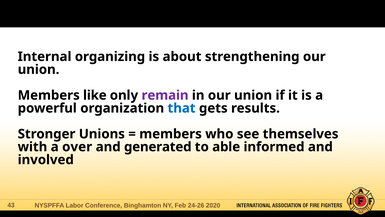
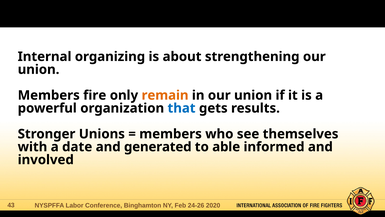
like: like -> fire (95, 95)
remain colour: purple -> orange (165, 95)
over: over -> date (77, 147)
